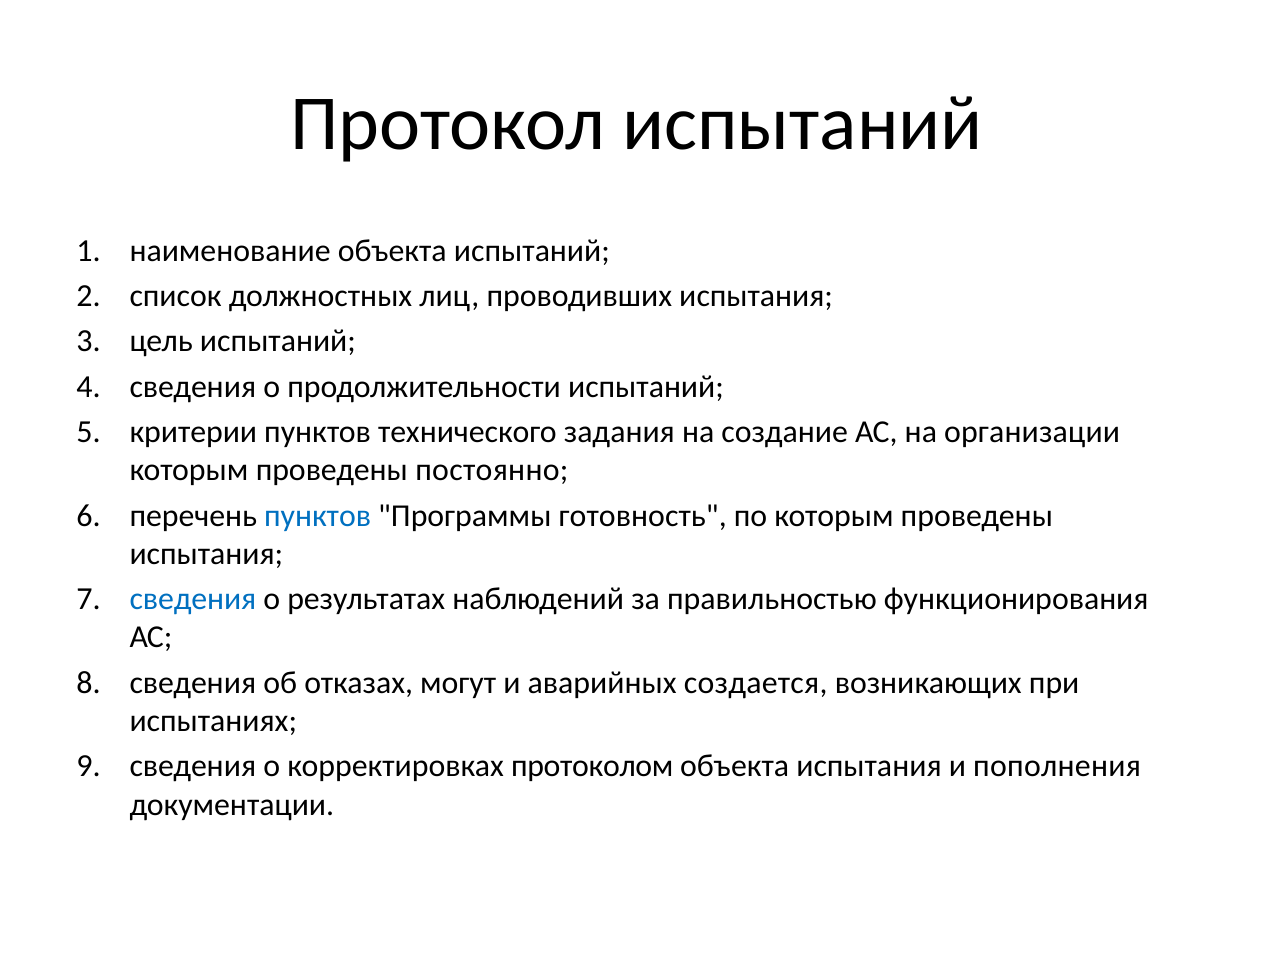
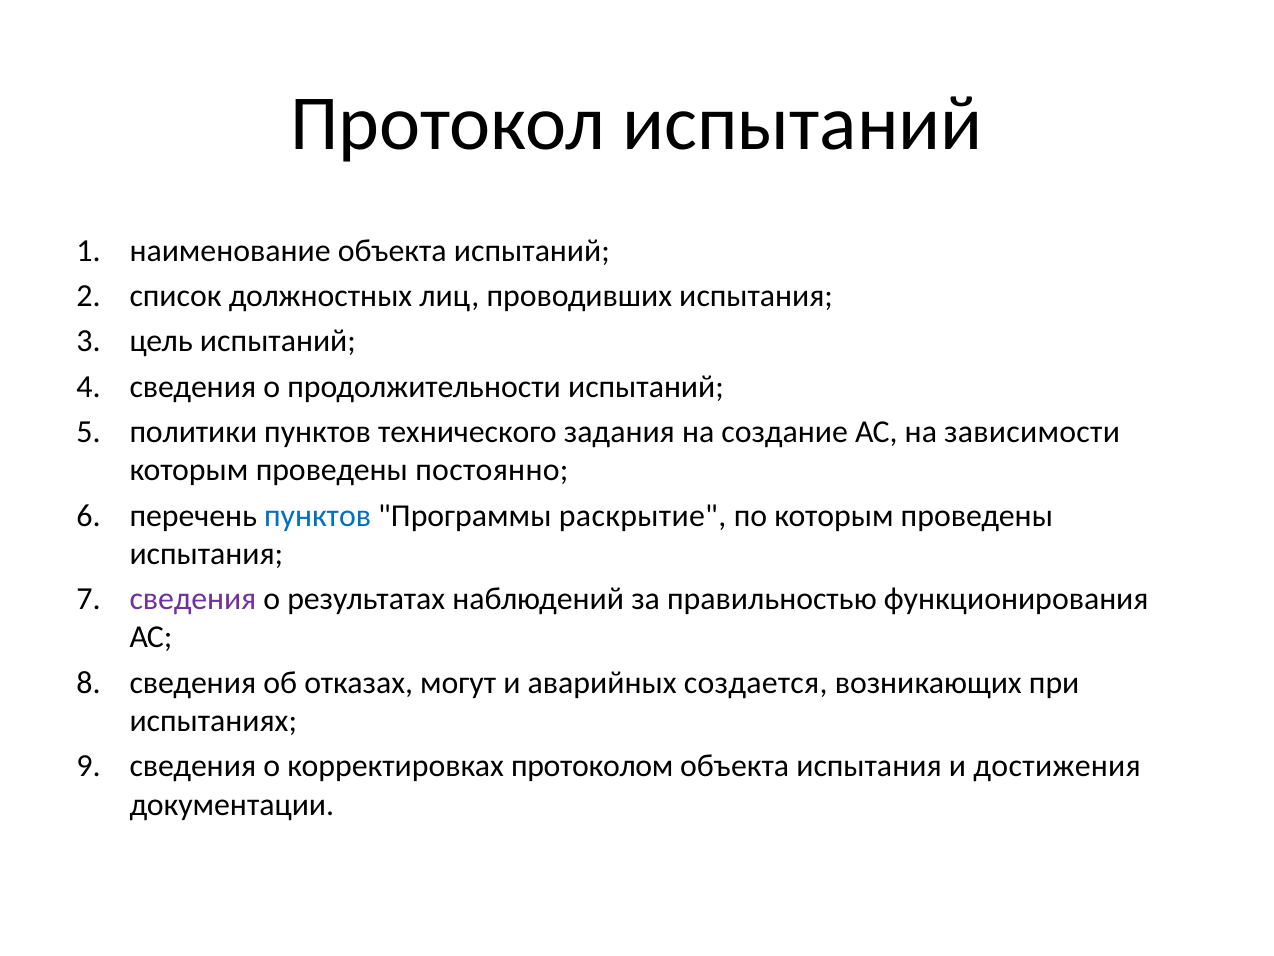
критерии: критерии -> политики (193, 432)
организации: организации -> зависимости (1032, 432)
готовность: готовность -> раскрытие (643, 515)
сведения colour: blue -> purple (193, 599)
пополнения: пополнения -> достижения (1057, 766)
